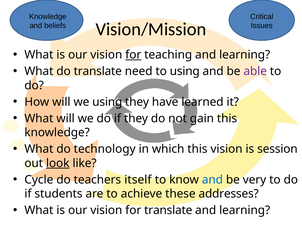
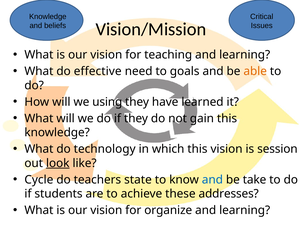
for underline: present -> none (133, 55)
do translate: translate -> effective (98, 71)
to using: using -> goals (185, 71)
able colour: purple -> orange (255, 71)
itself: itself -> state (138, 179)
very: very -> take (255, 179)
for translate: translate -> organize (168, 210)
